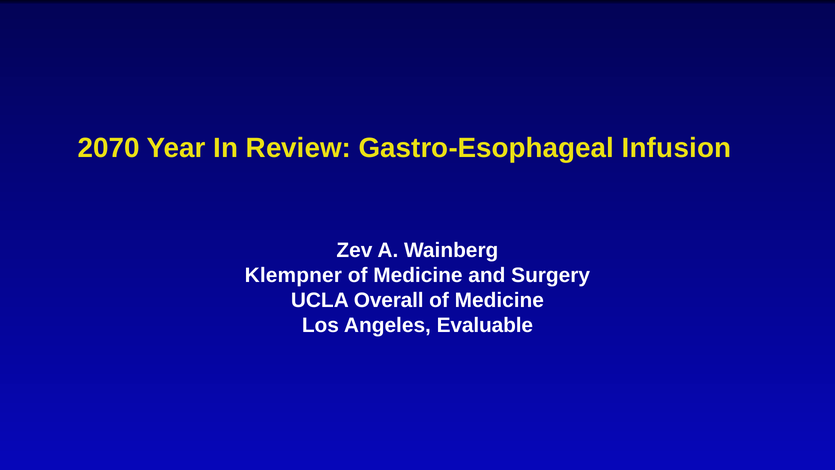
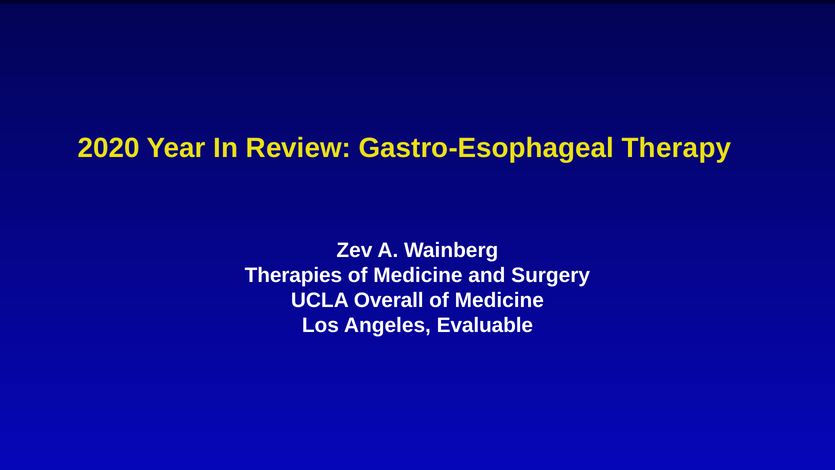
2070: 2070 -> 2020 (109, 148)
Infusion: Infusion -> Therapy (677, 148)
Klempner: Klempner -> Therapies (293, 275)
